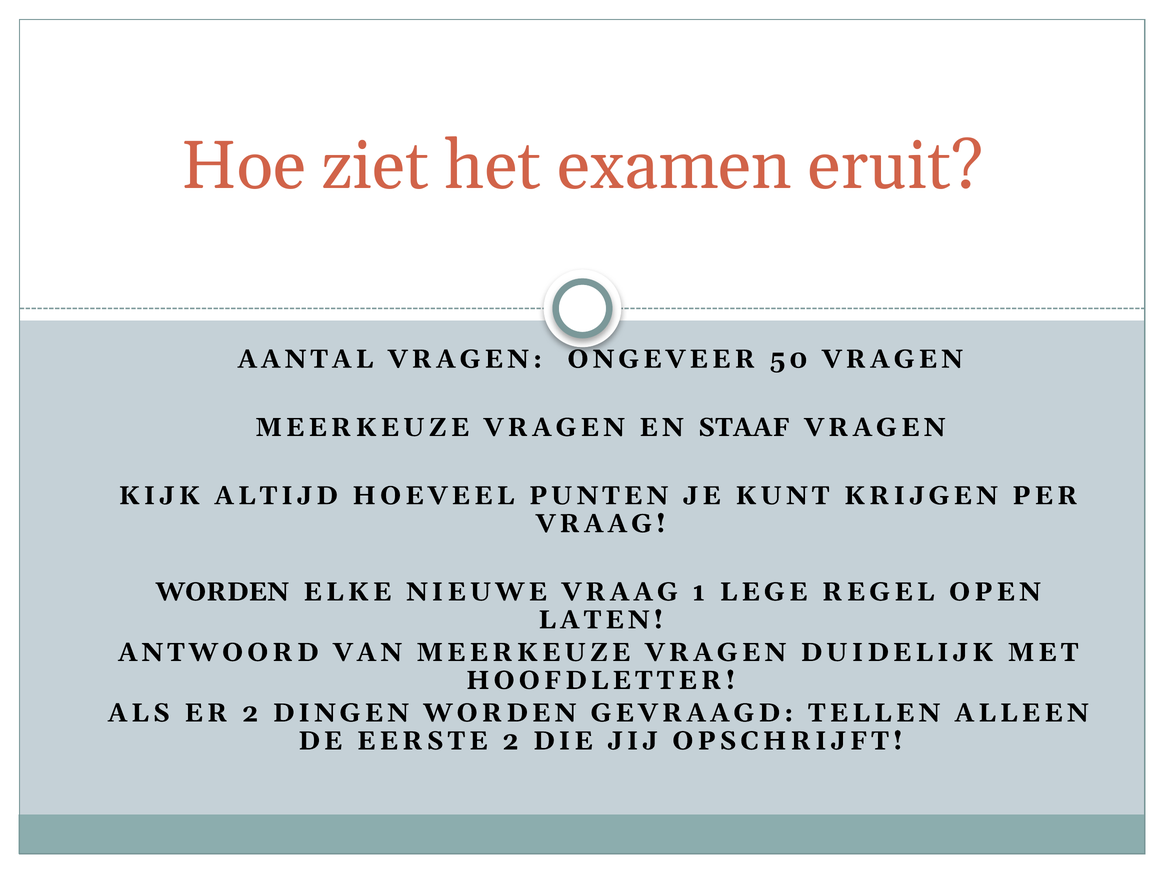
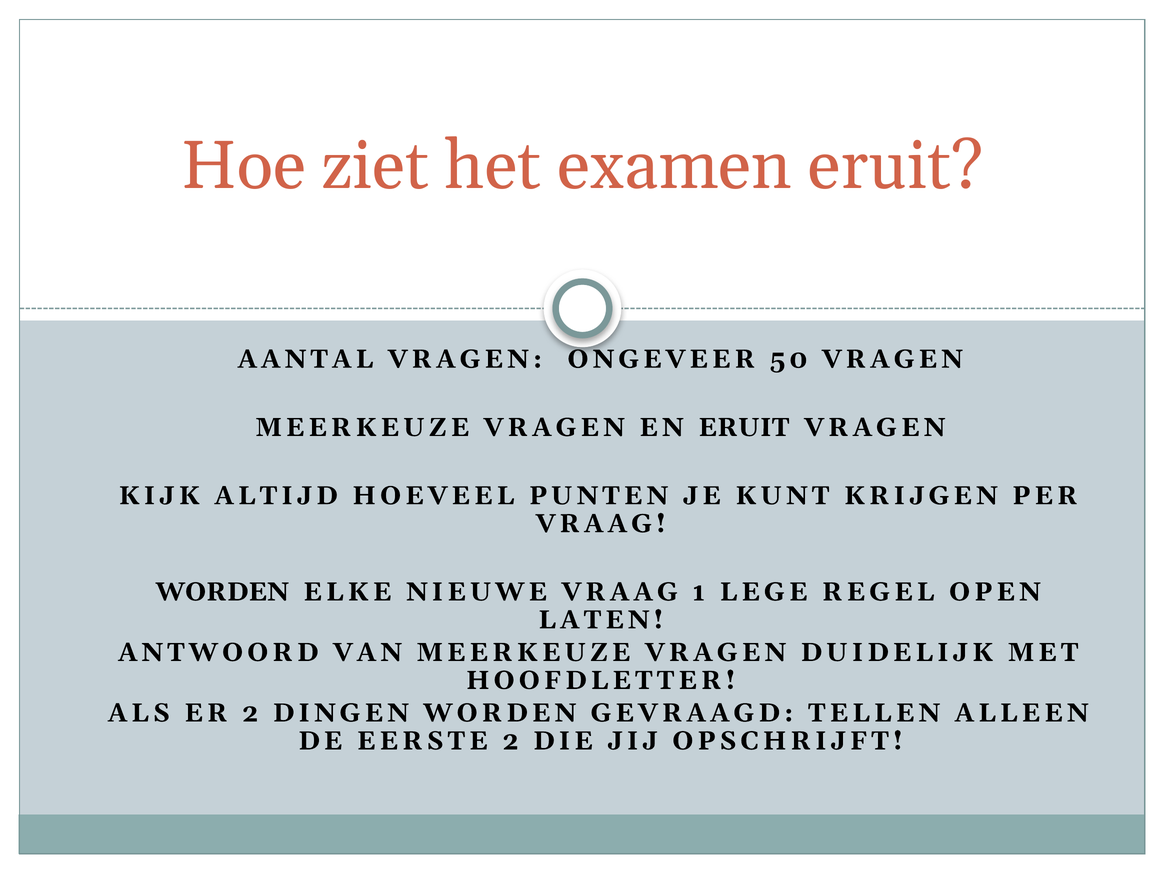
EN STAAF: STAAF -> ERUIT (744, 427)
